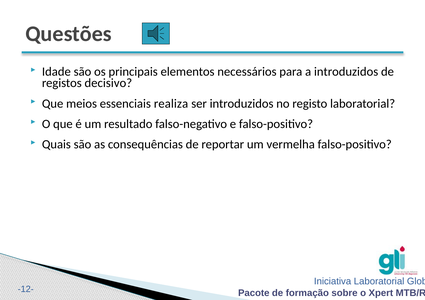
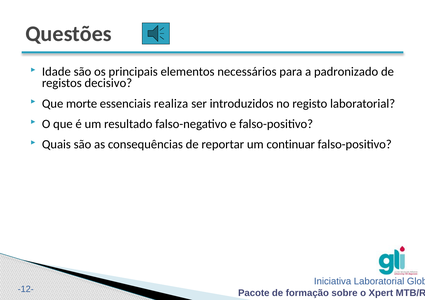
a introduzidos: introduzidos -> padronizado (346, 72)
meios: meios -> morte (82, 104)
vermelha: vermelha -> continuar (291, 144)
